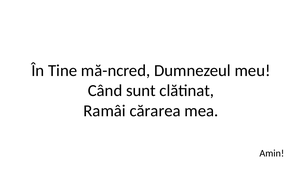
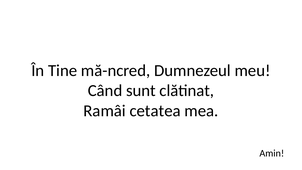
cărarea: cărarea -> cetatea (155, 111)
